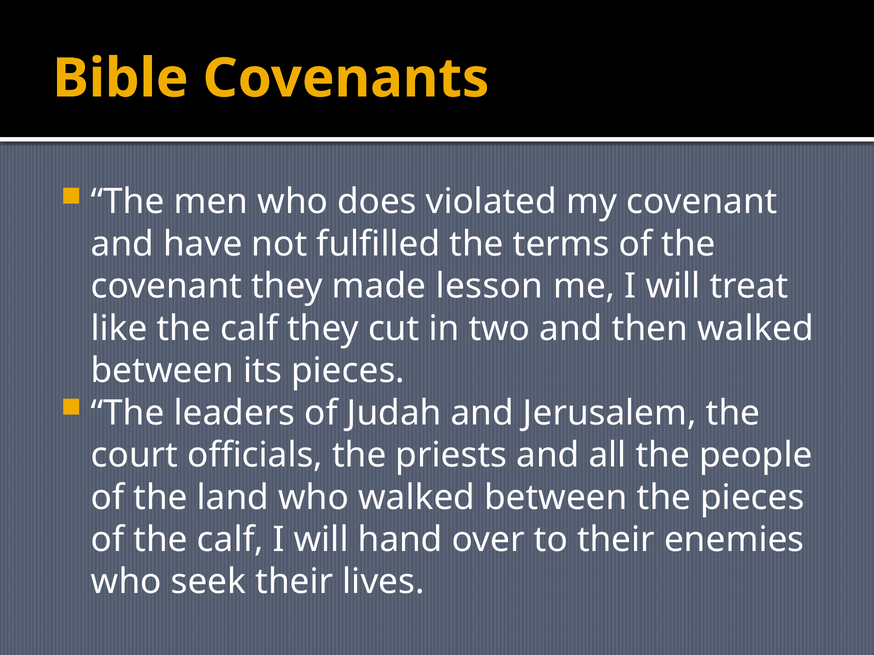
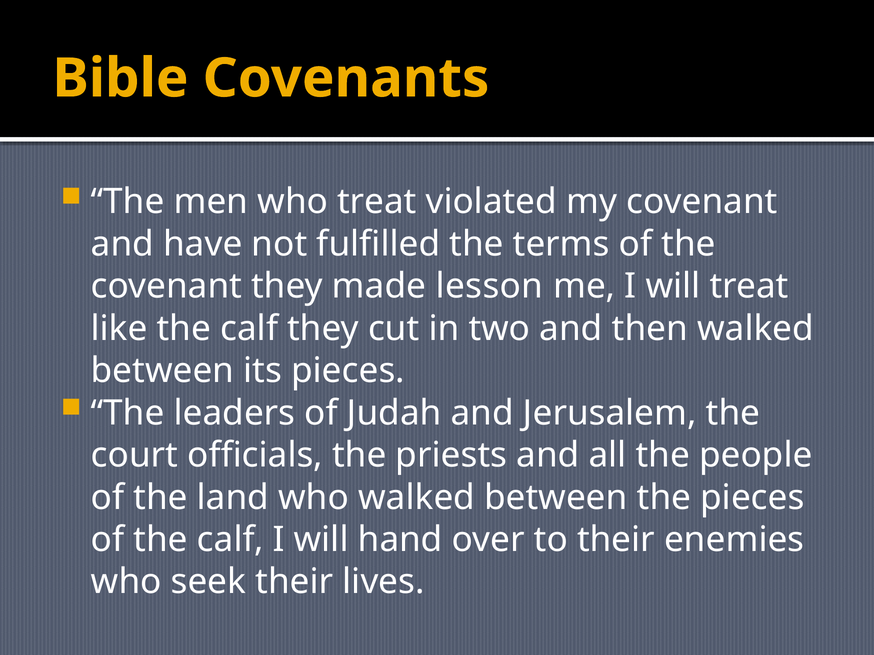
who does: does -> treat (377, 202)
